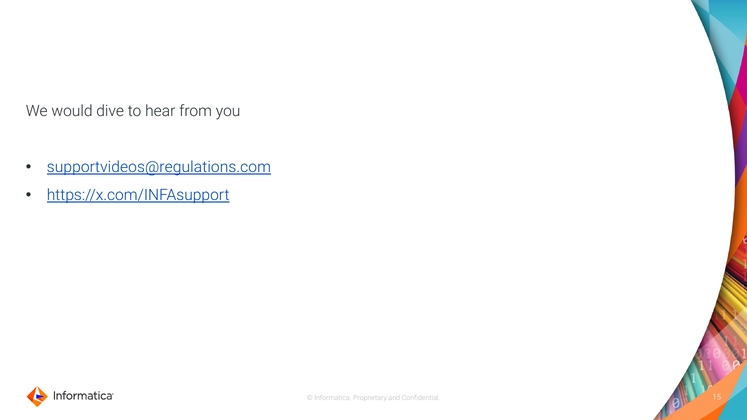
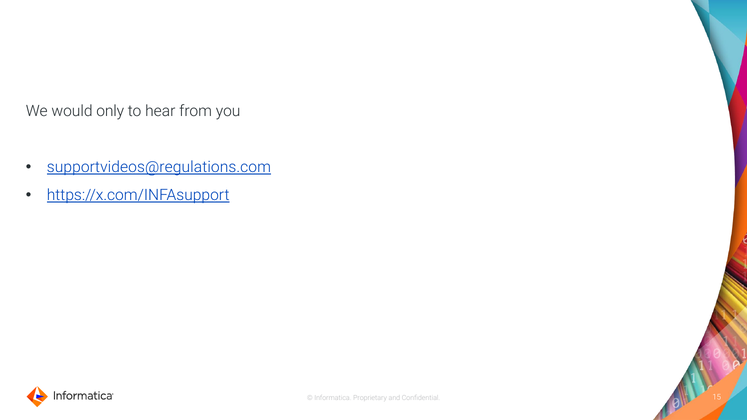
dive: dive -> only (110, 111)
